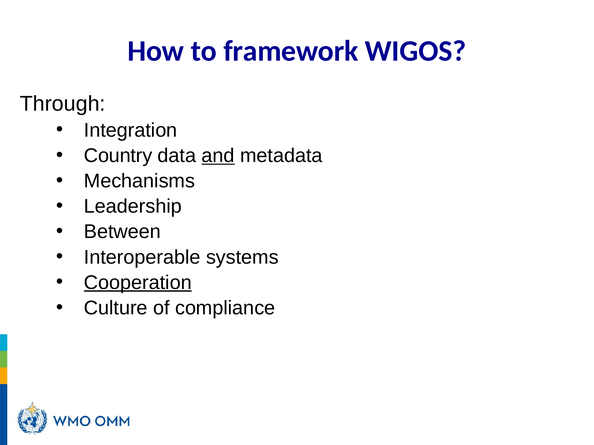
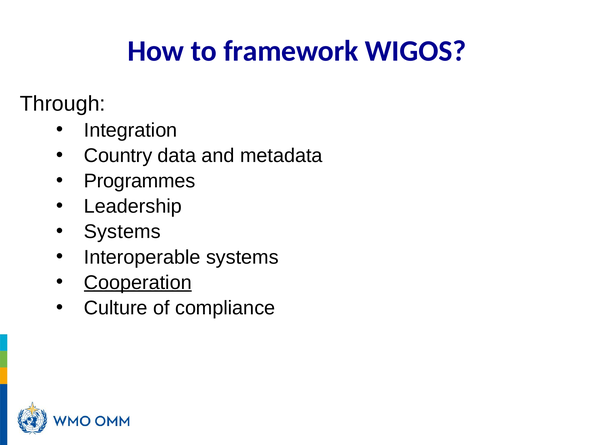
and underline: present -> none (218, 156)
Mechanisms: Mechanisms -> Programmes (140, 181)
Between: Between -> Systems (122, 232)
